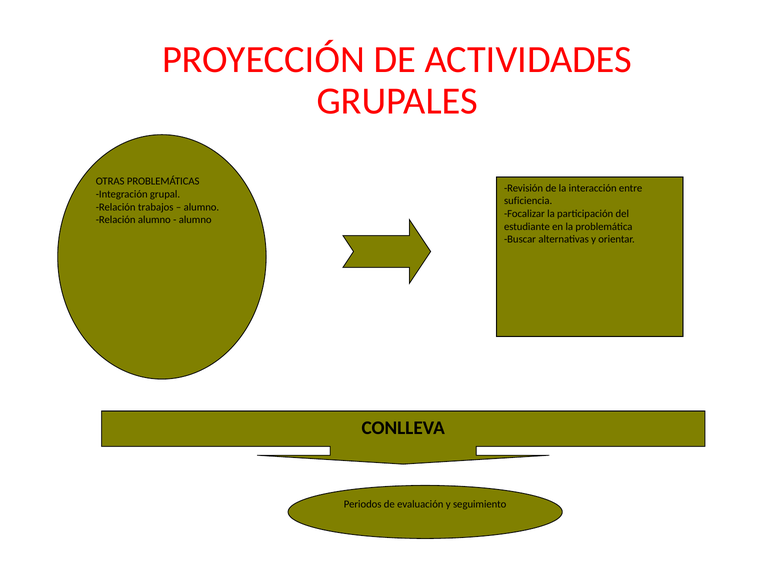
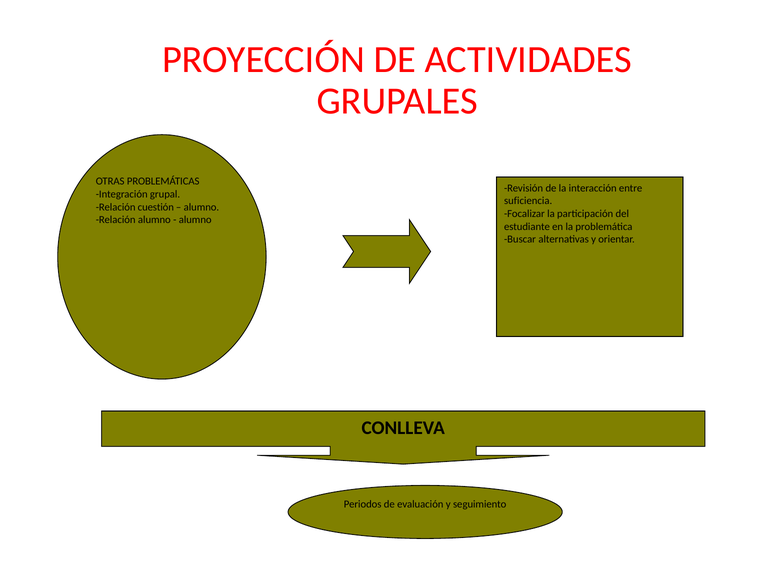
trabajos: trabajos -> cuestión (156, 207)
